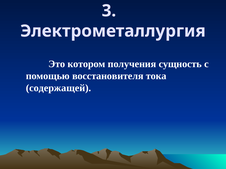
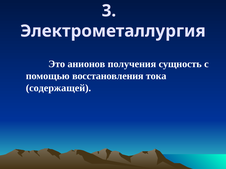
котором: котором -> анионов (86, 64)
восстановителя: восстановителя -> восстановления (108, 76)
